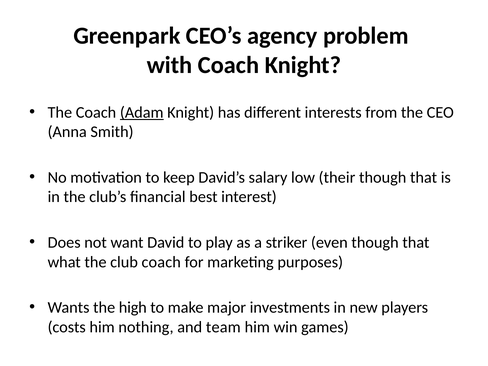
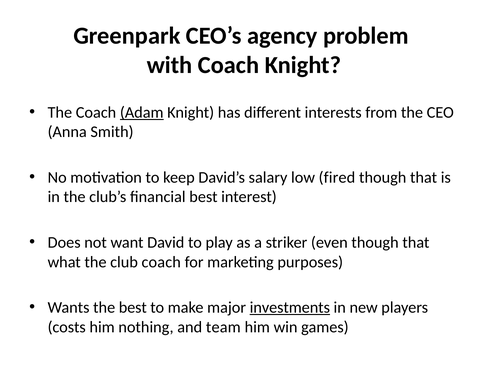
their: their -> fired (337, 177)
the high: high -> best (133, 308)
investments underline: none -> present (290, 308)
